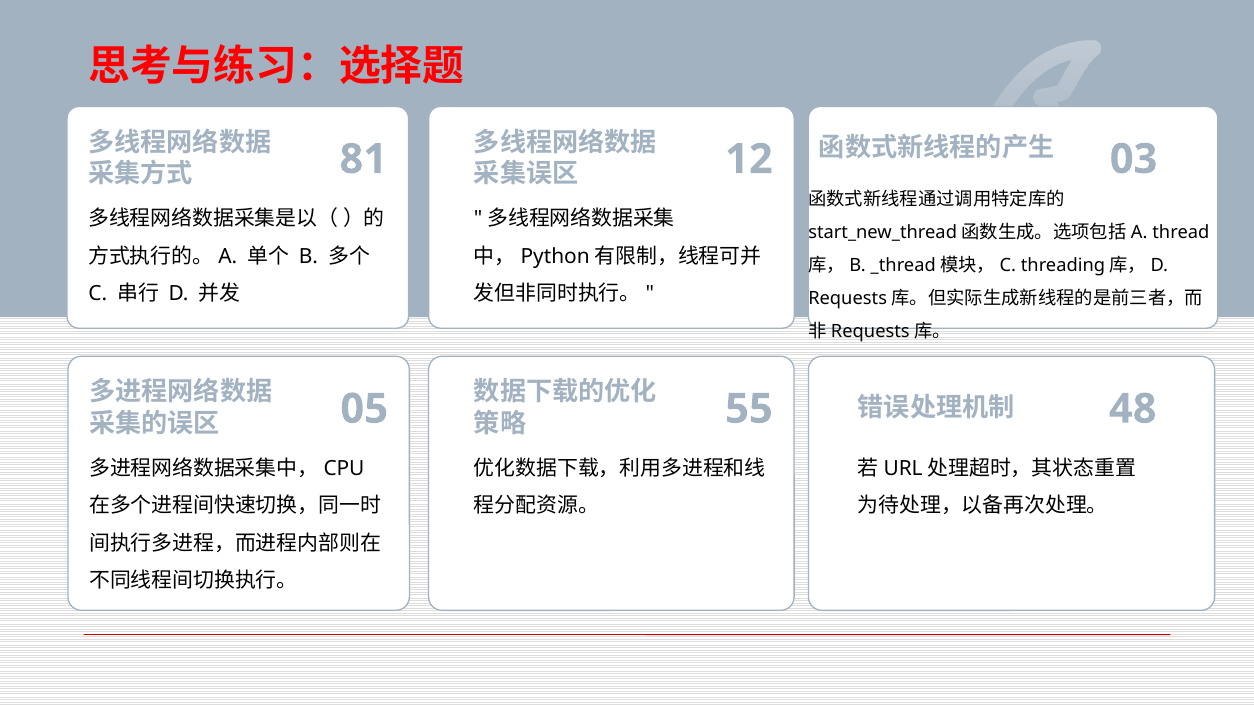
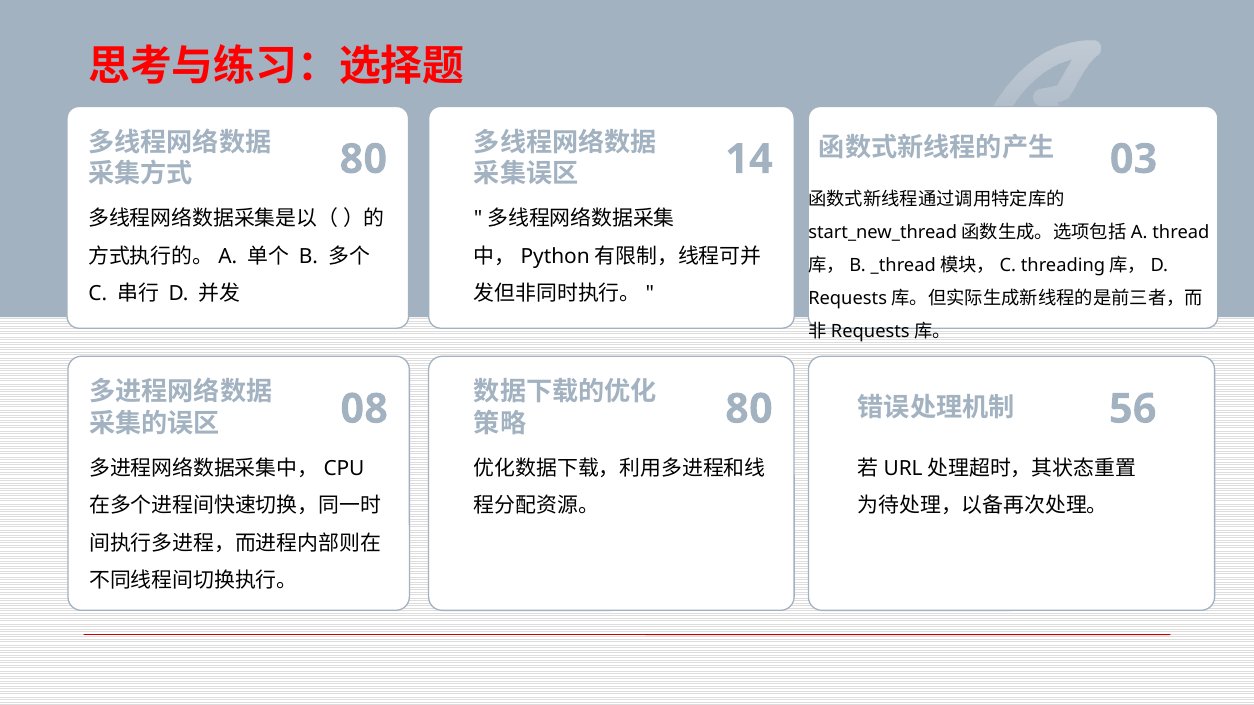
81: 81 -> 80 (363, 159)
12: 12 -> 14 (749, 159)
48: 48 -> 56 (1133, 409)
05: 05 -> 08 (364, 409)
55: 55 -> 80 (749, 409)
